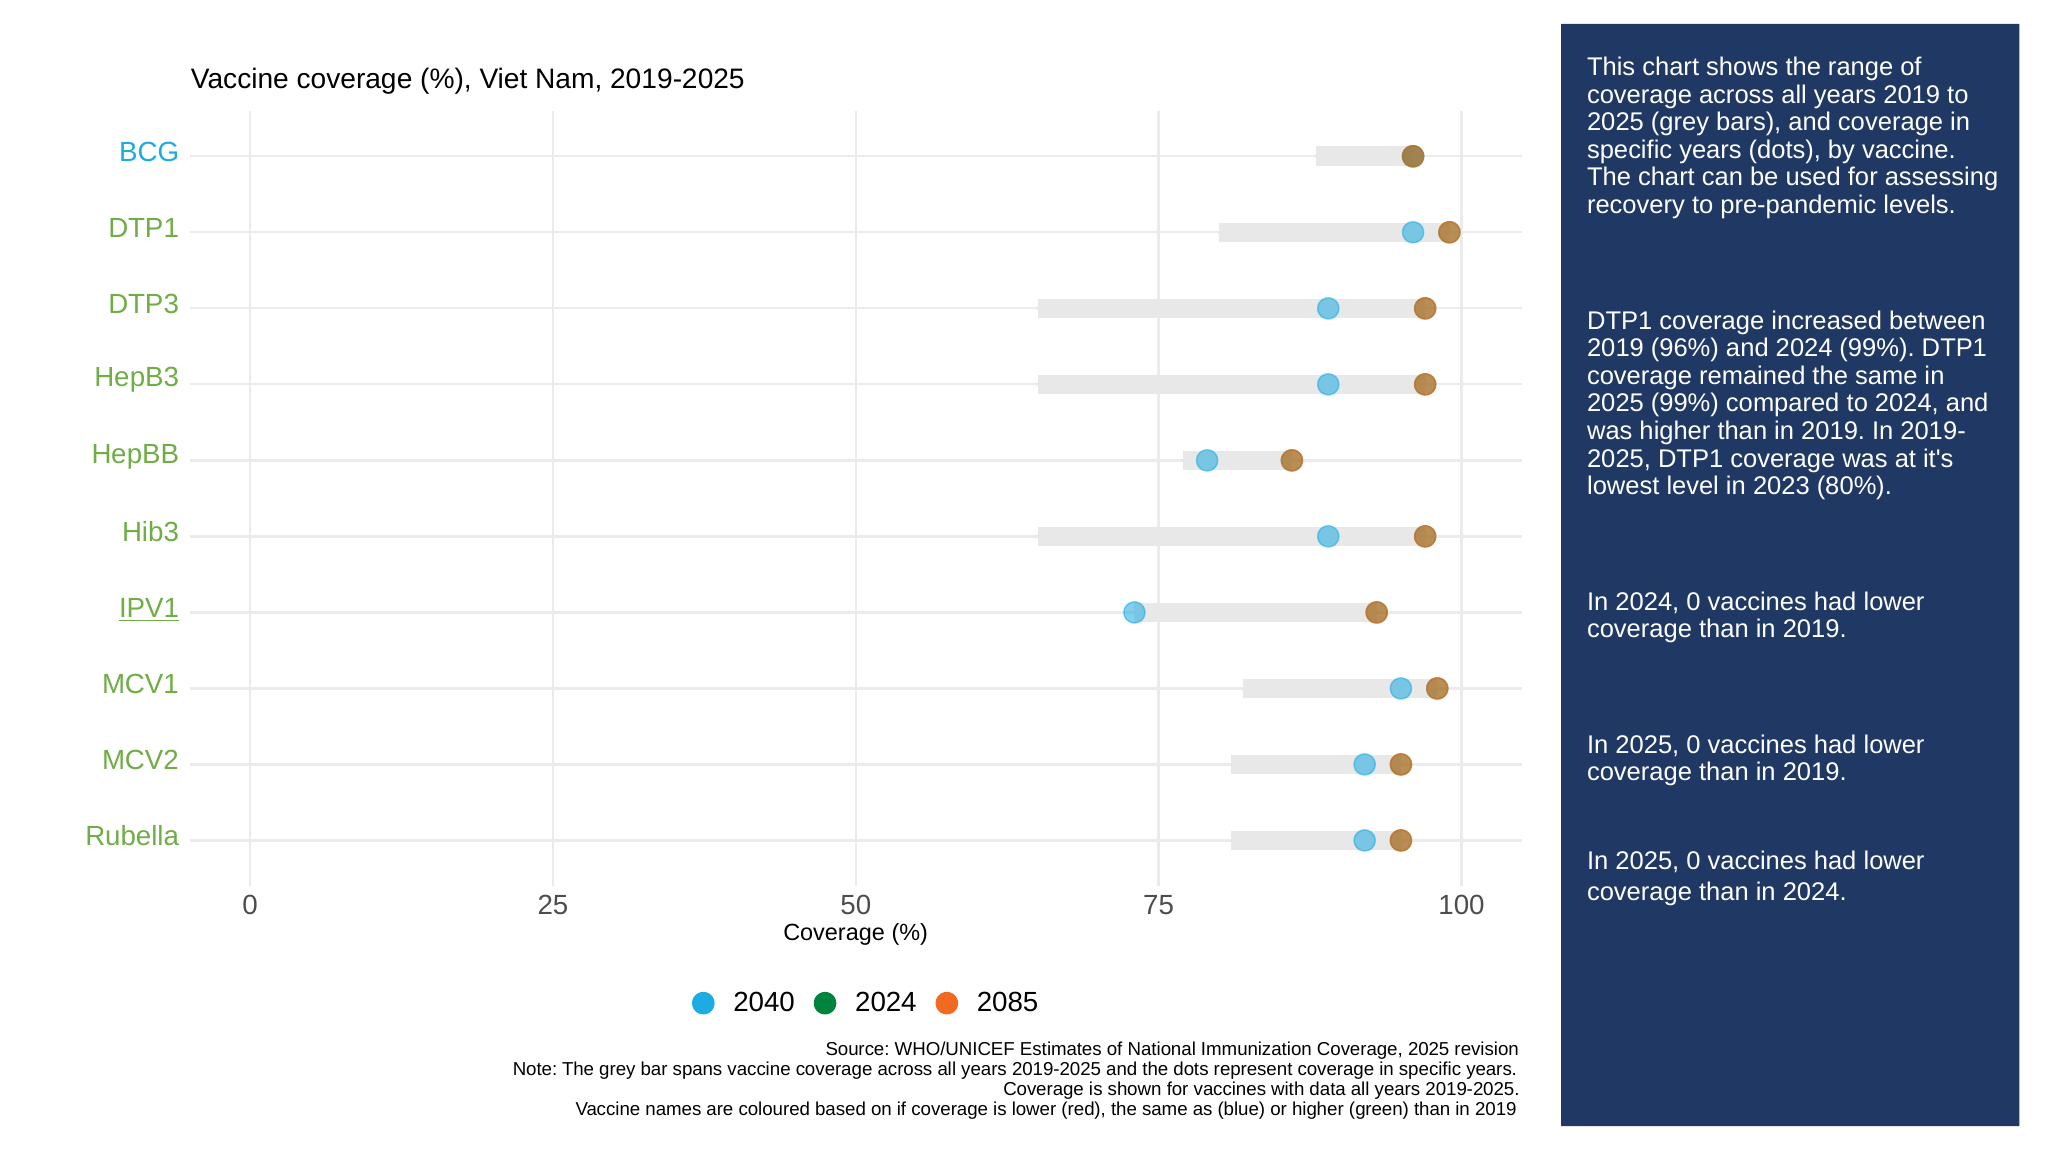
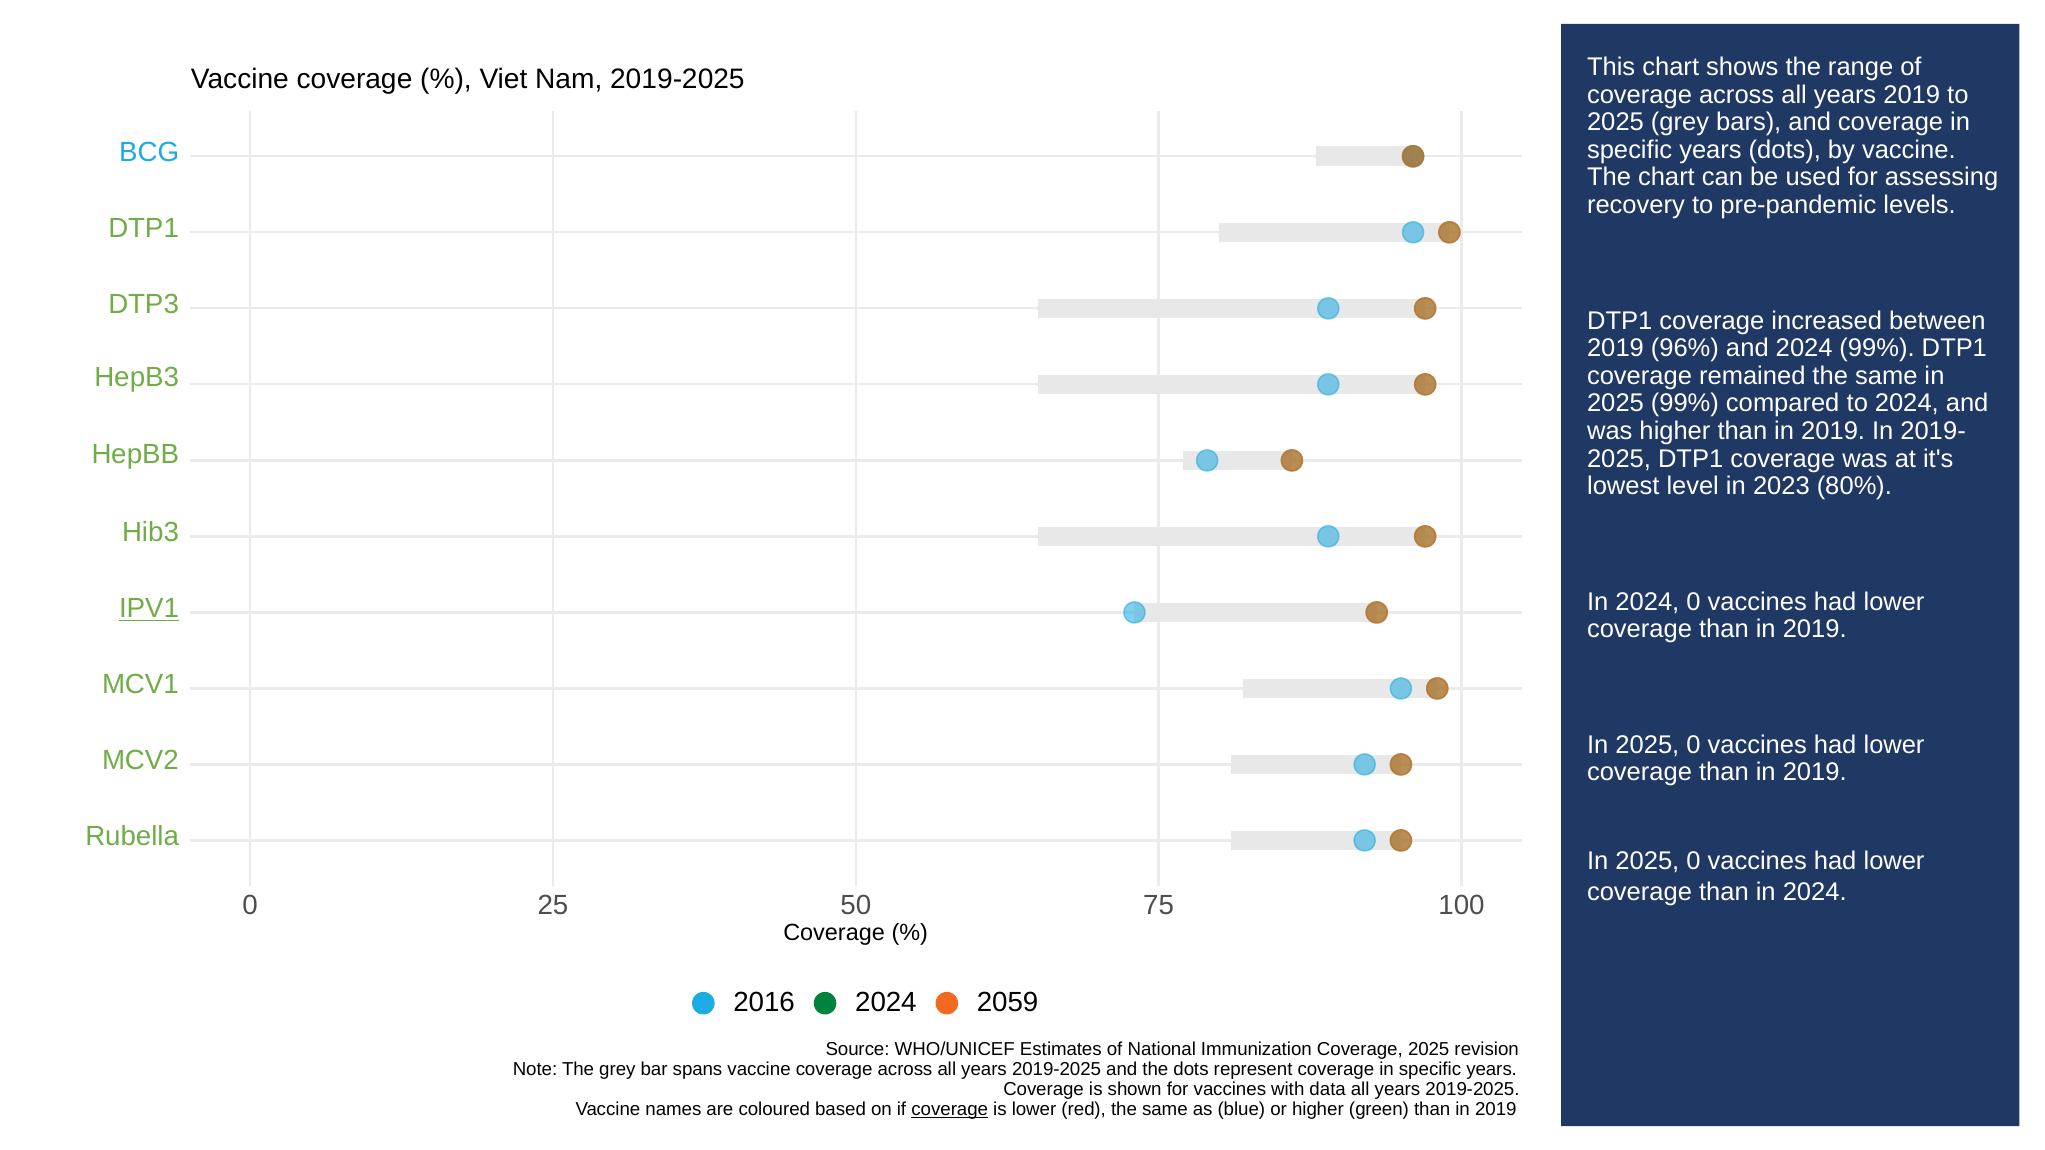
2040: 2040 -> 2016 (764, 1002)
2085: 2085 -> 2059 (1008, 1002)
coverage underline: none -> present (950, 1110)
